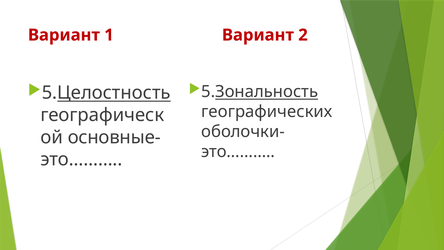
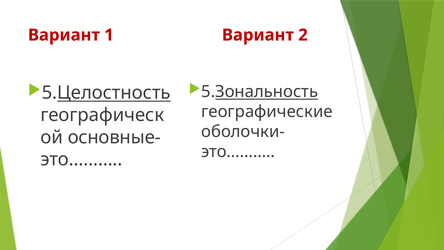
географических: географических -> географические (267, 111)
